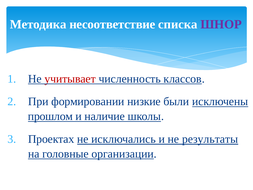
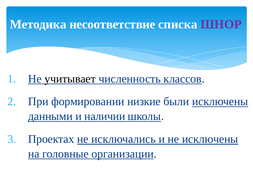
учитывает colour: red -> black (70, 79)
прошлом: прошлом -> данными (50, 116)
наличие: наличие -> наличии (105, 116)
не результаты: результаты -> исключены (210, 139)
